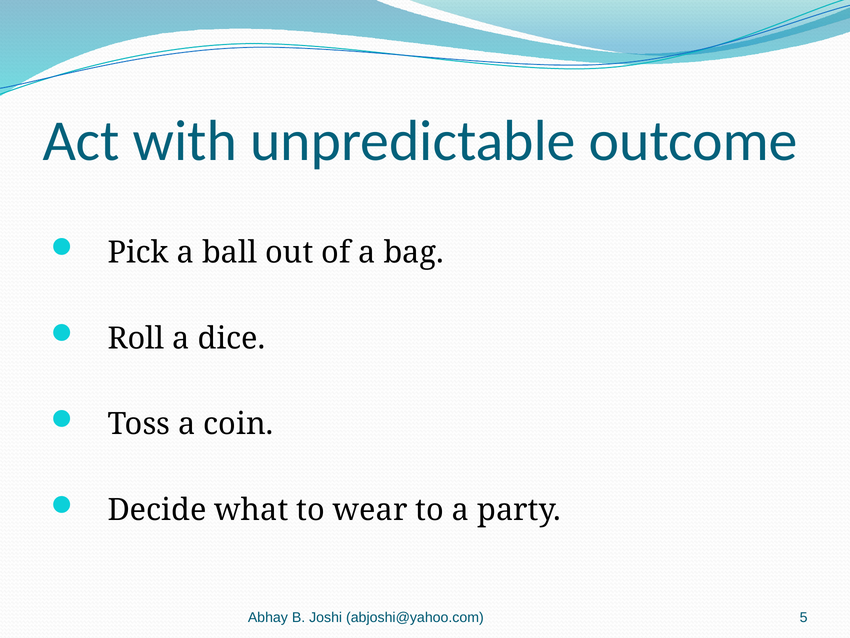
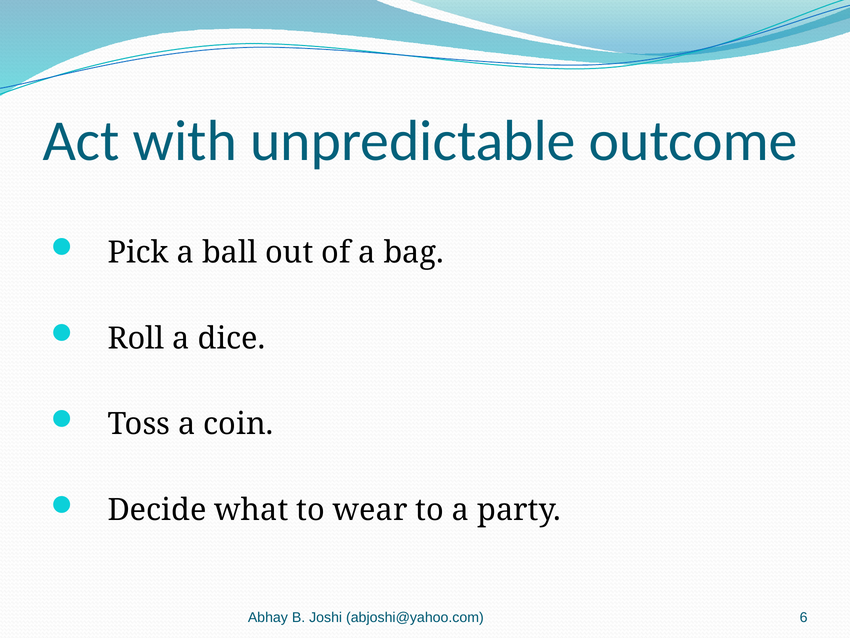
5: 5 -> 6 (804, 617)
